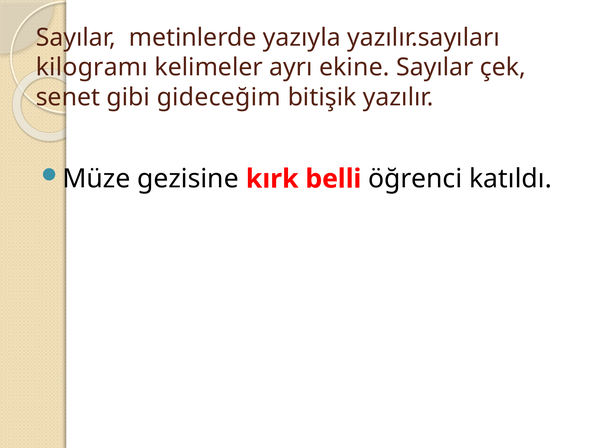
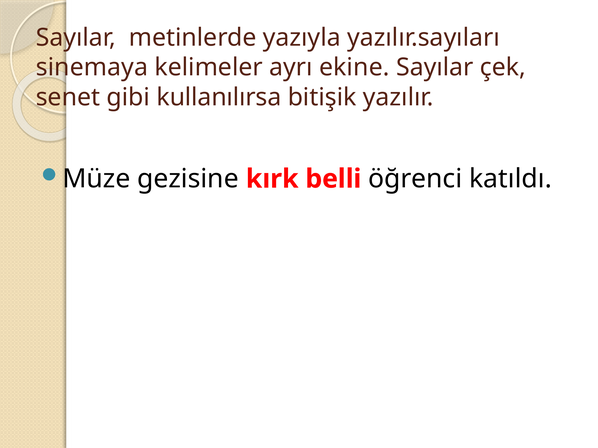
kilogramı: kilogramı -> sinemaya (92, 67)
gideceğim: gideceğim -> kullanılırsa (219, 97)
